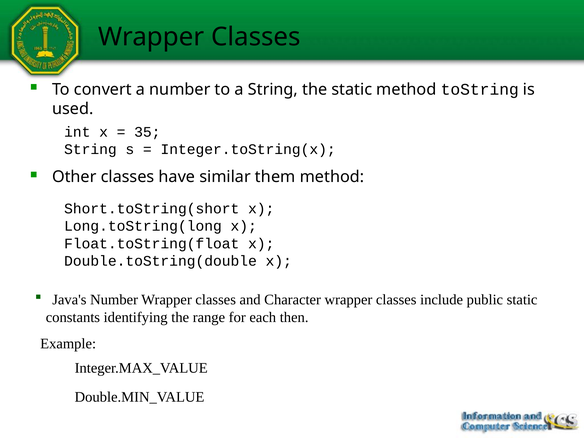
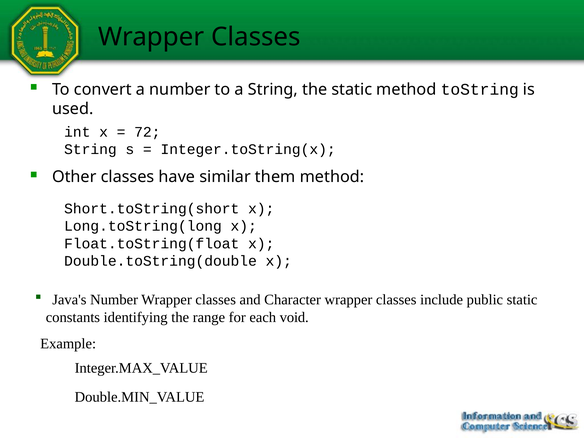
35: 35 -> 72 (147, 132)
then: then -> void (294, 317)
